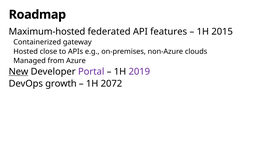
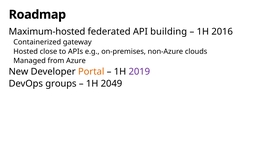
features: features -> building (169, 32)
2015: 2015 -> 2016 (222, 32)
New underline: present -> none (18, 72)
Portal colour: purple -> orange (91, 72)
growth: growth -> groups (61, 84)
2072: 2072 -> 2049 (111, 84)
